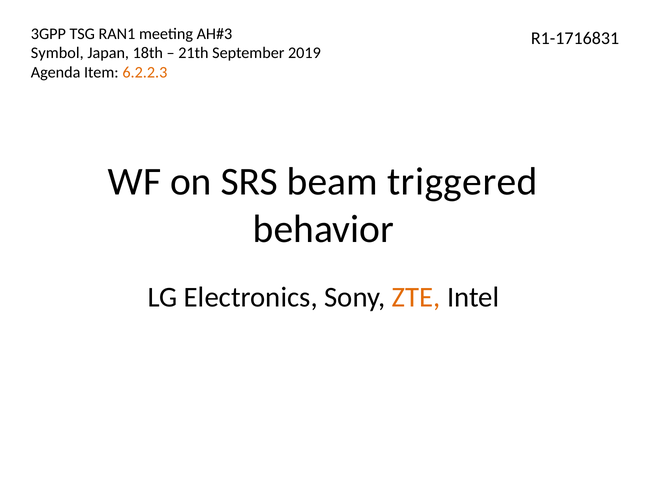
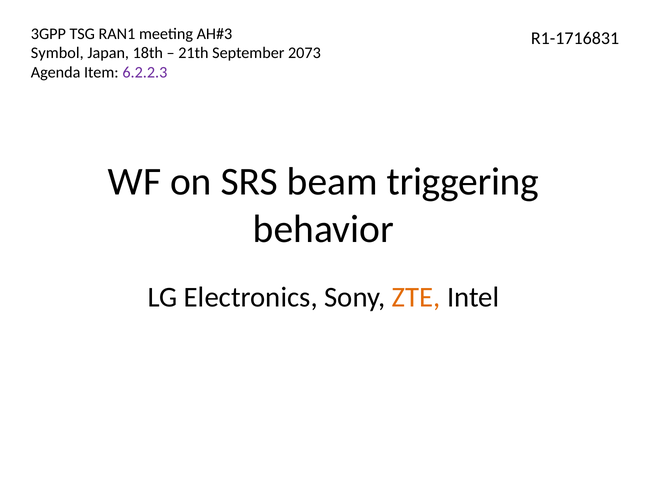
2019: 2019 -> 2073 (304, 53)
6.2.2.3 colour: orange -> purple (145, 73)
triggered: triggered -> triggering (463, 182)
